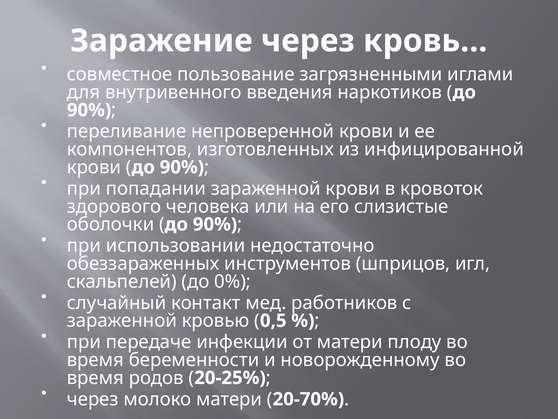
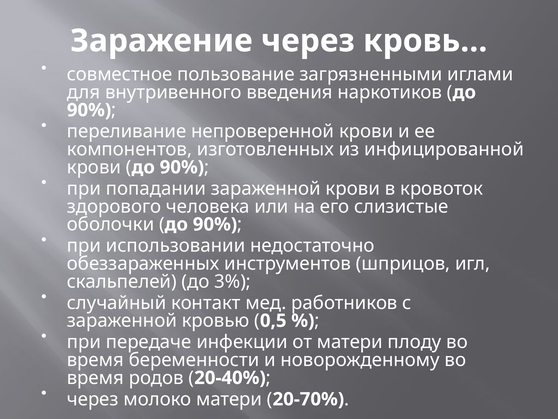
0%: 0% -> 3% (233, 281)
20-25%: 20-25% -> 20-40% (230, 377)
